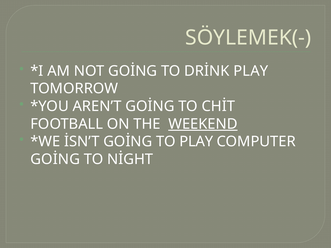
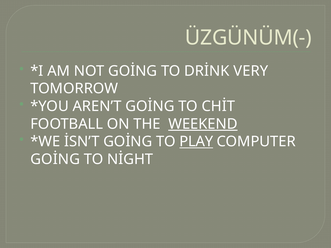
SÖYLEMEK(-: SÖYLEMEK(- -> ÜZGÜNÜM(- (248, 38)
DRİNK PLAY: PLAY -> VERY (251, 71)
PLAY underline: none -> present (196, 142)
